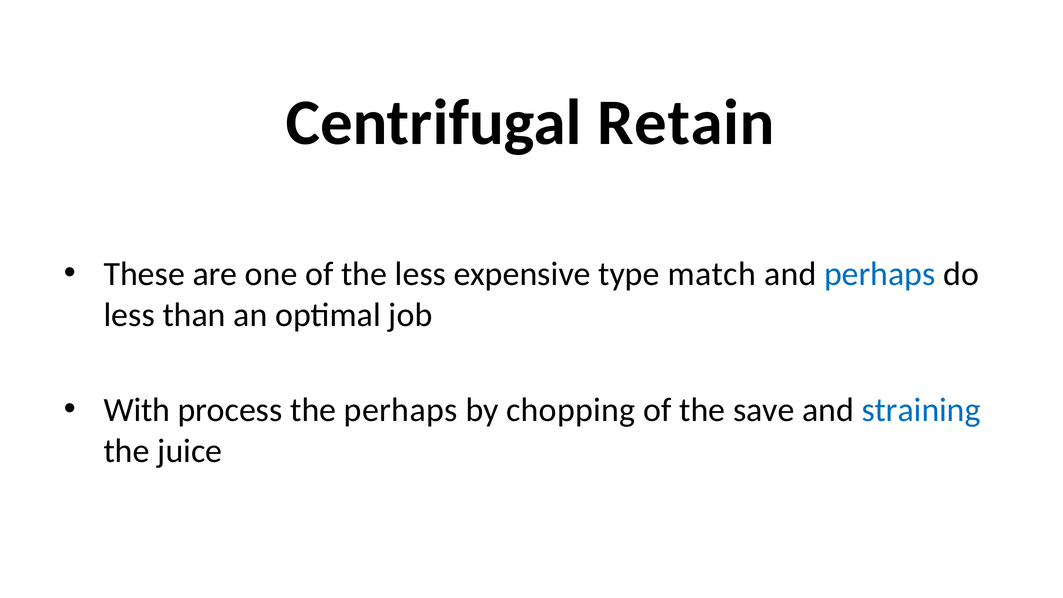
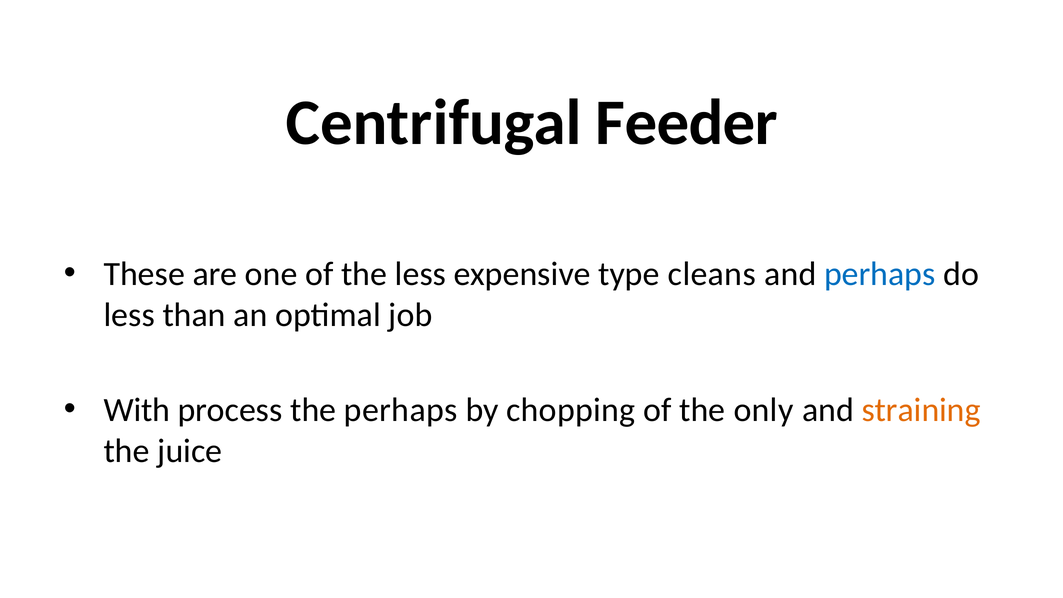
Retain: Retain -> Feeder (687, 123)
match: match -> cleans (712, 274)
save: save -> only (763, 410)
straining colour: blue -> orange (921, 410)
